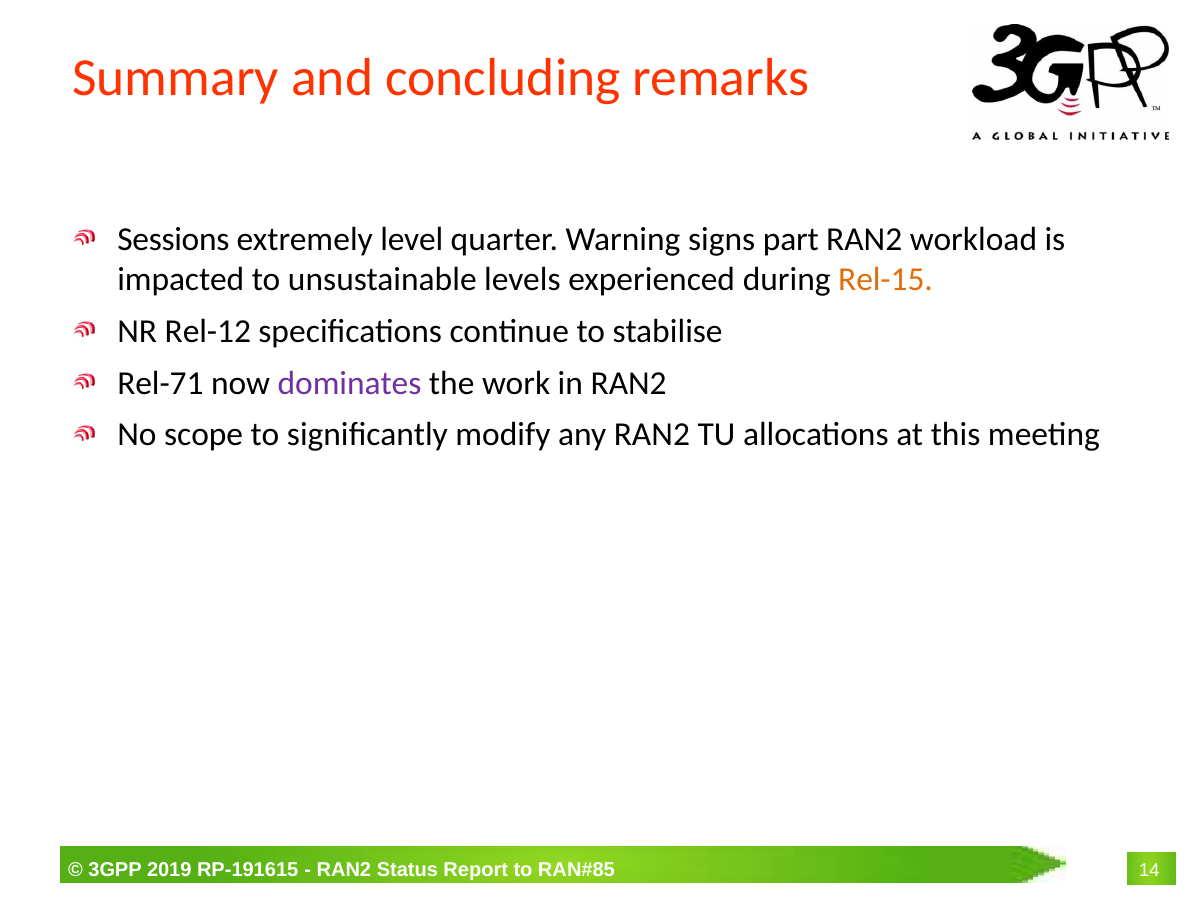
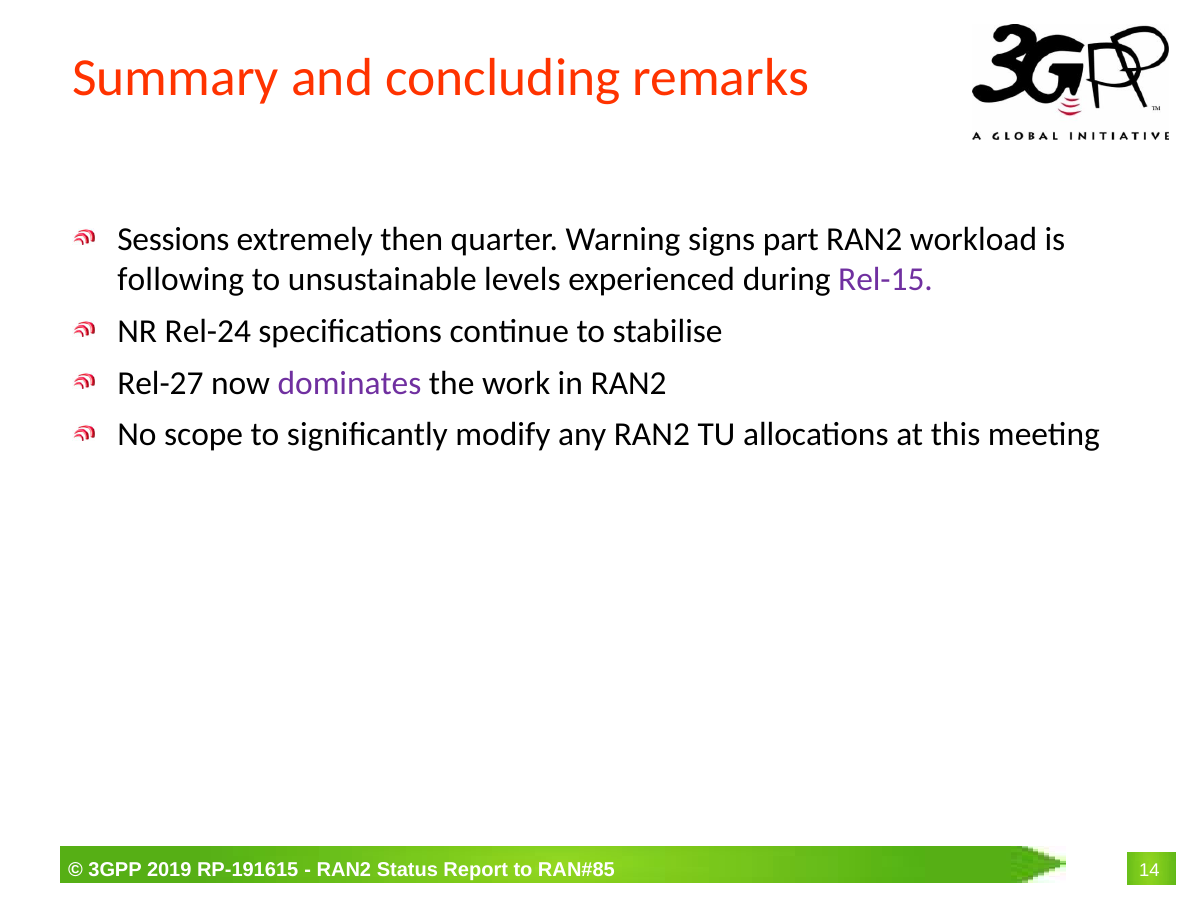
level: level -> then (412, 239)
impacted: impacted -> following (181, 279)
Rel-15 colour: orange -> purple (886, 279)
Rel-12: Rel-12 -> Rel-24 (208, 331)
Rel-71: Rel-71 -> Rel-27 (160, 383)
